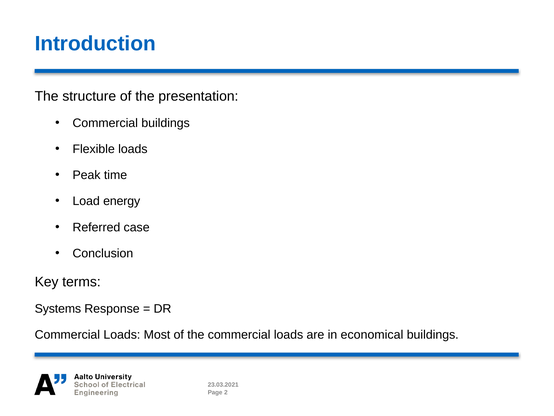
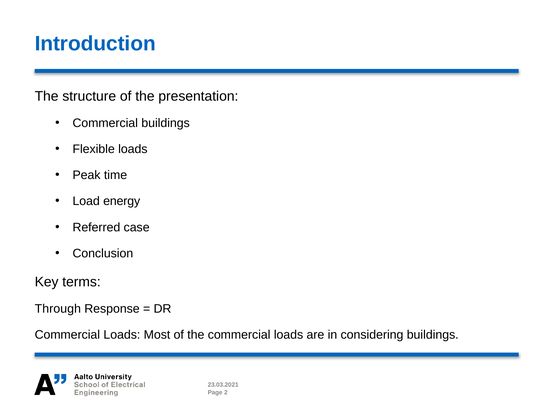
Systems: Systems -> Through (58, 308)
economical: economical -> considering (372, 335)
